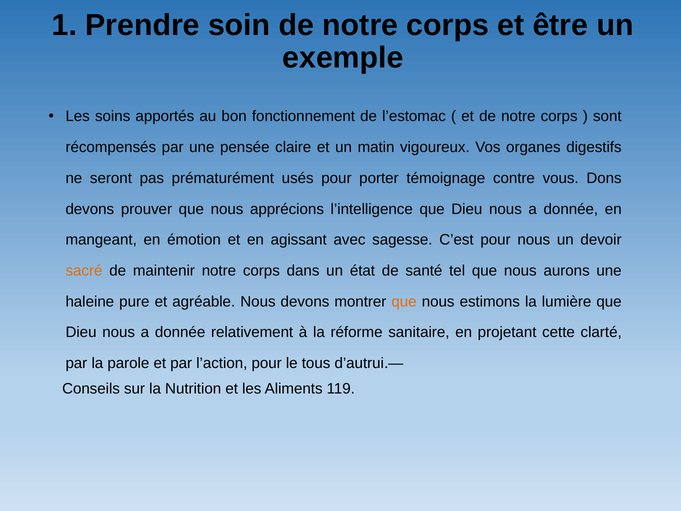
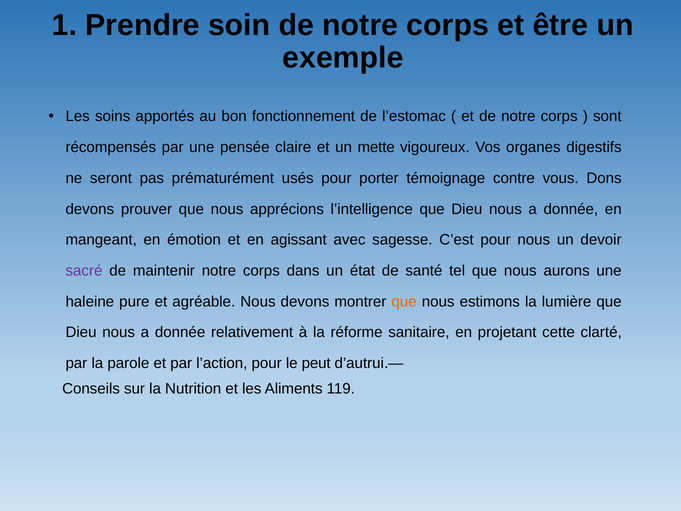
matin: matin -> mette (376, 147)
sacré colour: orange -> purple (84, 271)
tous: tous -> peut (316, 363)
